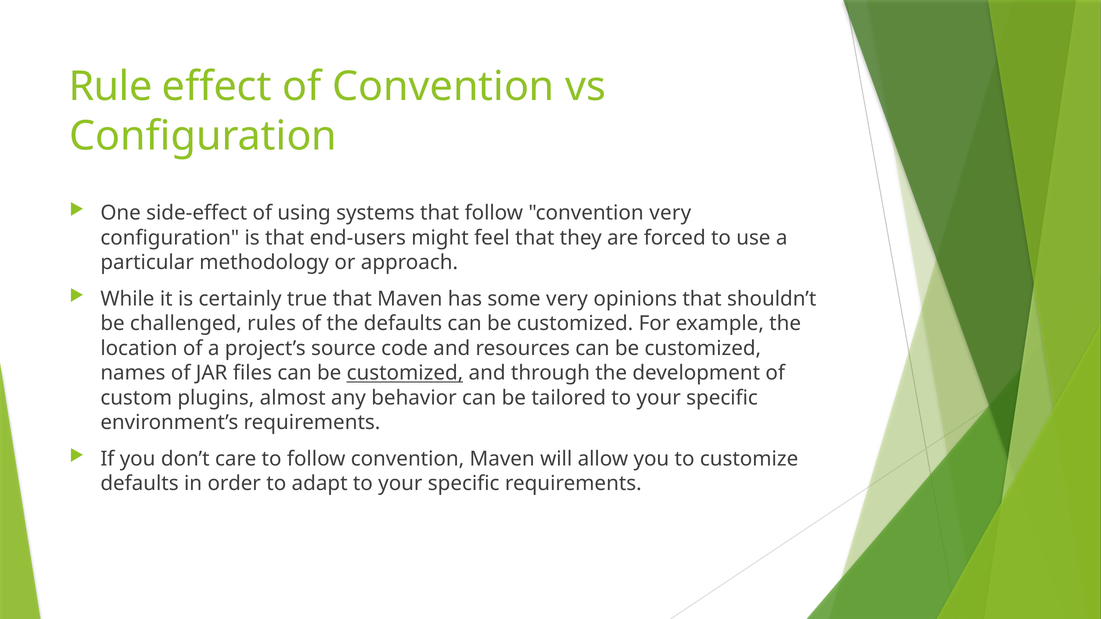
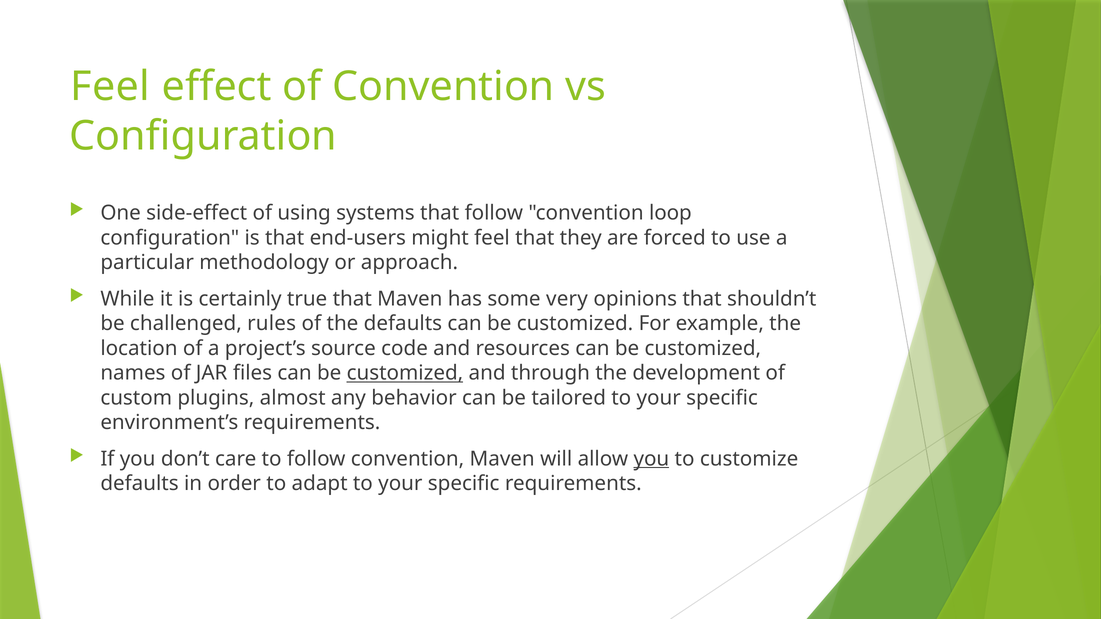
Rule: Rule -> Feel (110, 87)
convention very: very -> loop (670, 213)
you underline: none -> present (651, 459)
